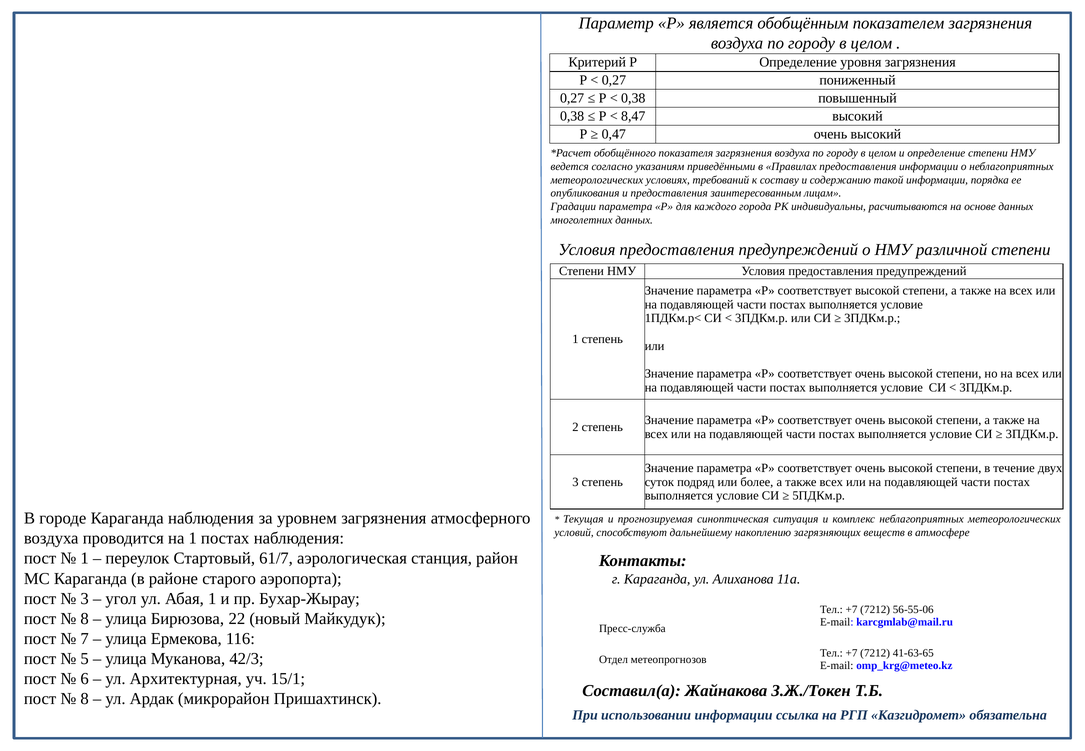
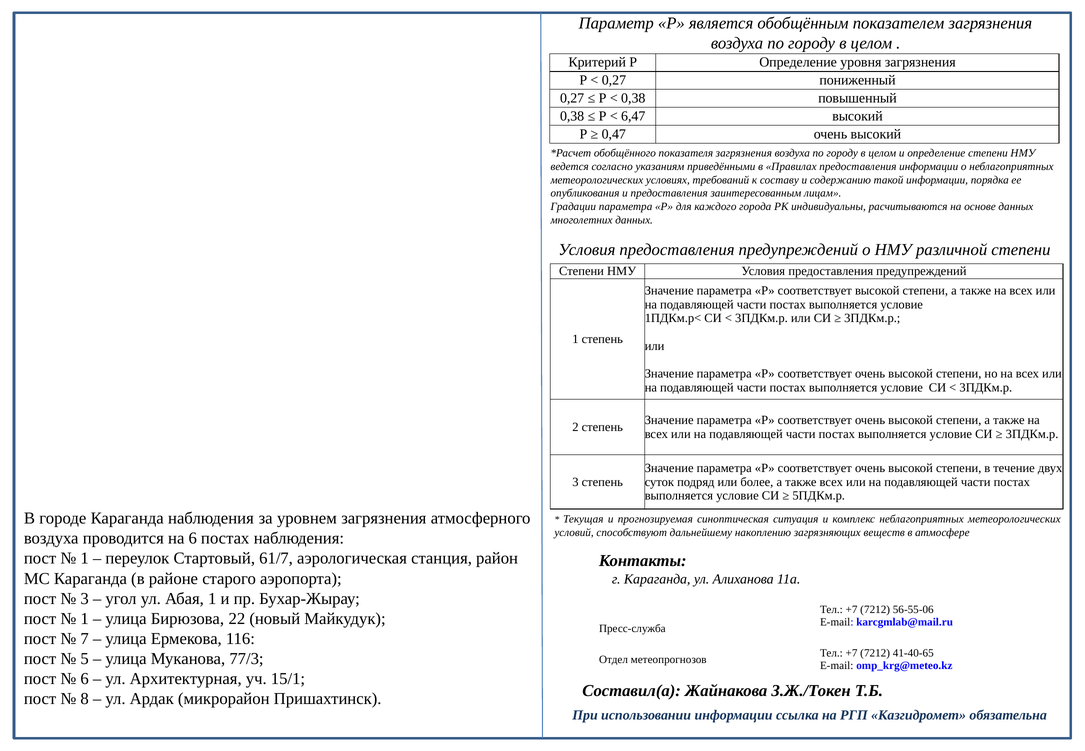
8,47: 8,47 -> 6,47 (633, 116)
на 1: 1 -> 6 (193, 539)
8: 8 -> 1 (85, 619)
41-63-65: 41-63-65 -> 41-40-65 (913, 653)
42/3: 42/3 -> 77/3 (246, 659)
